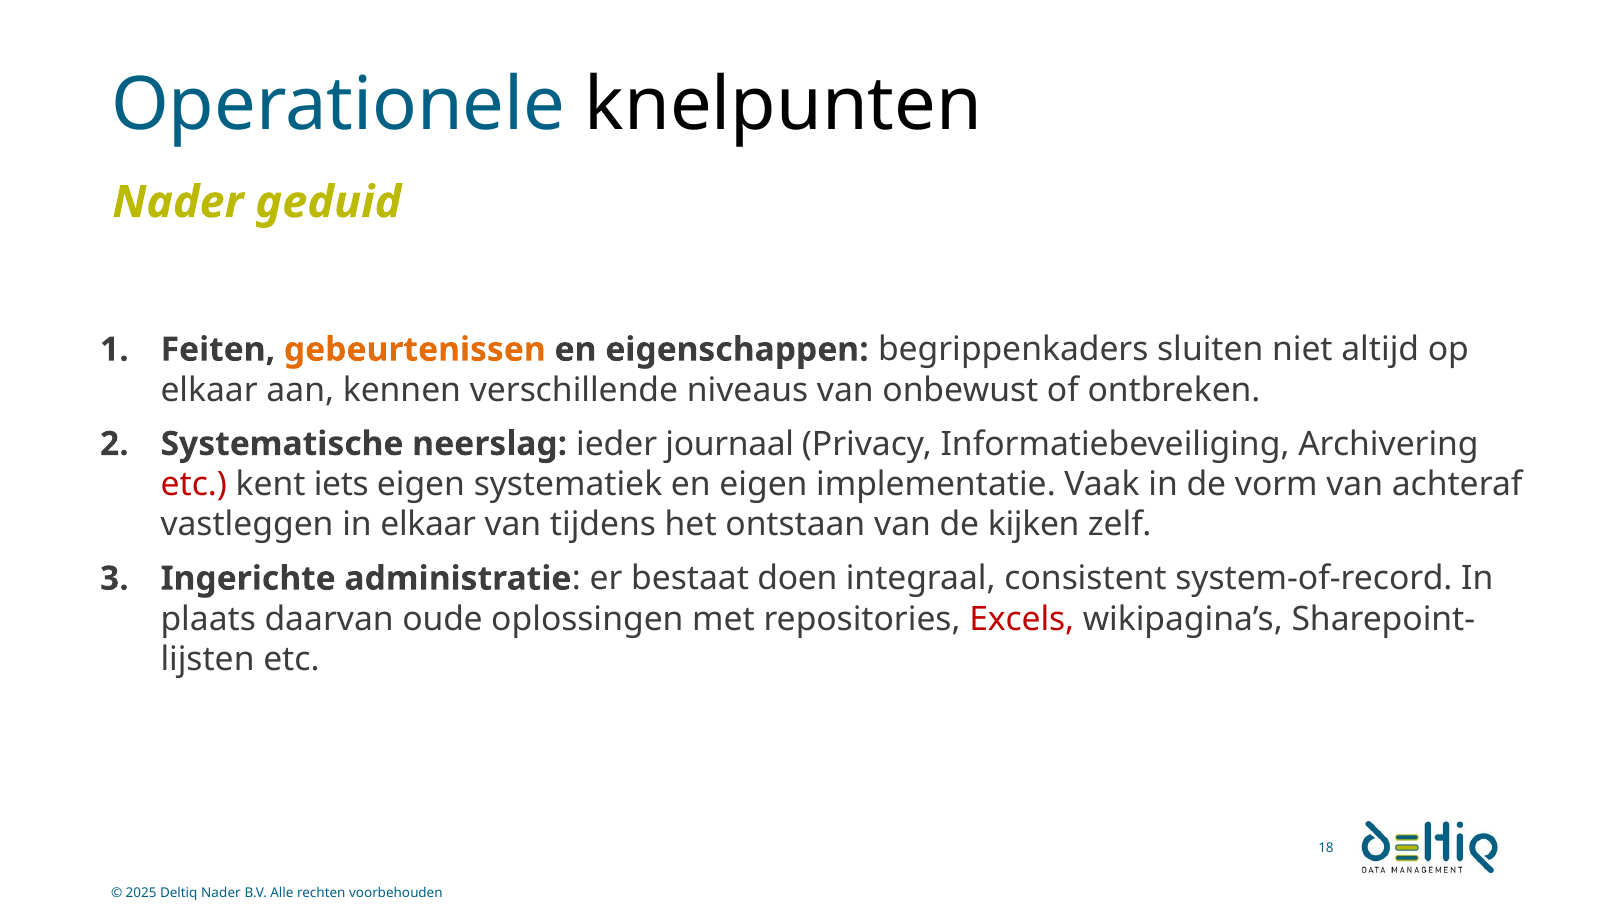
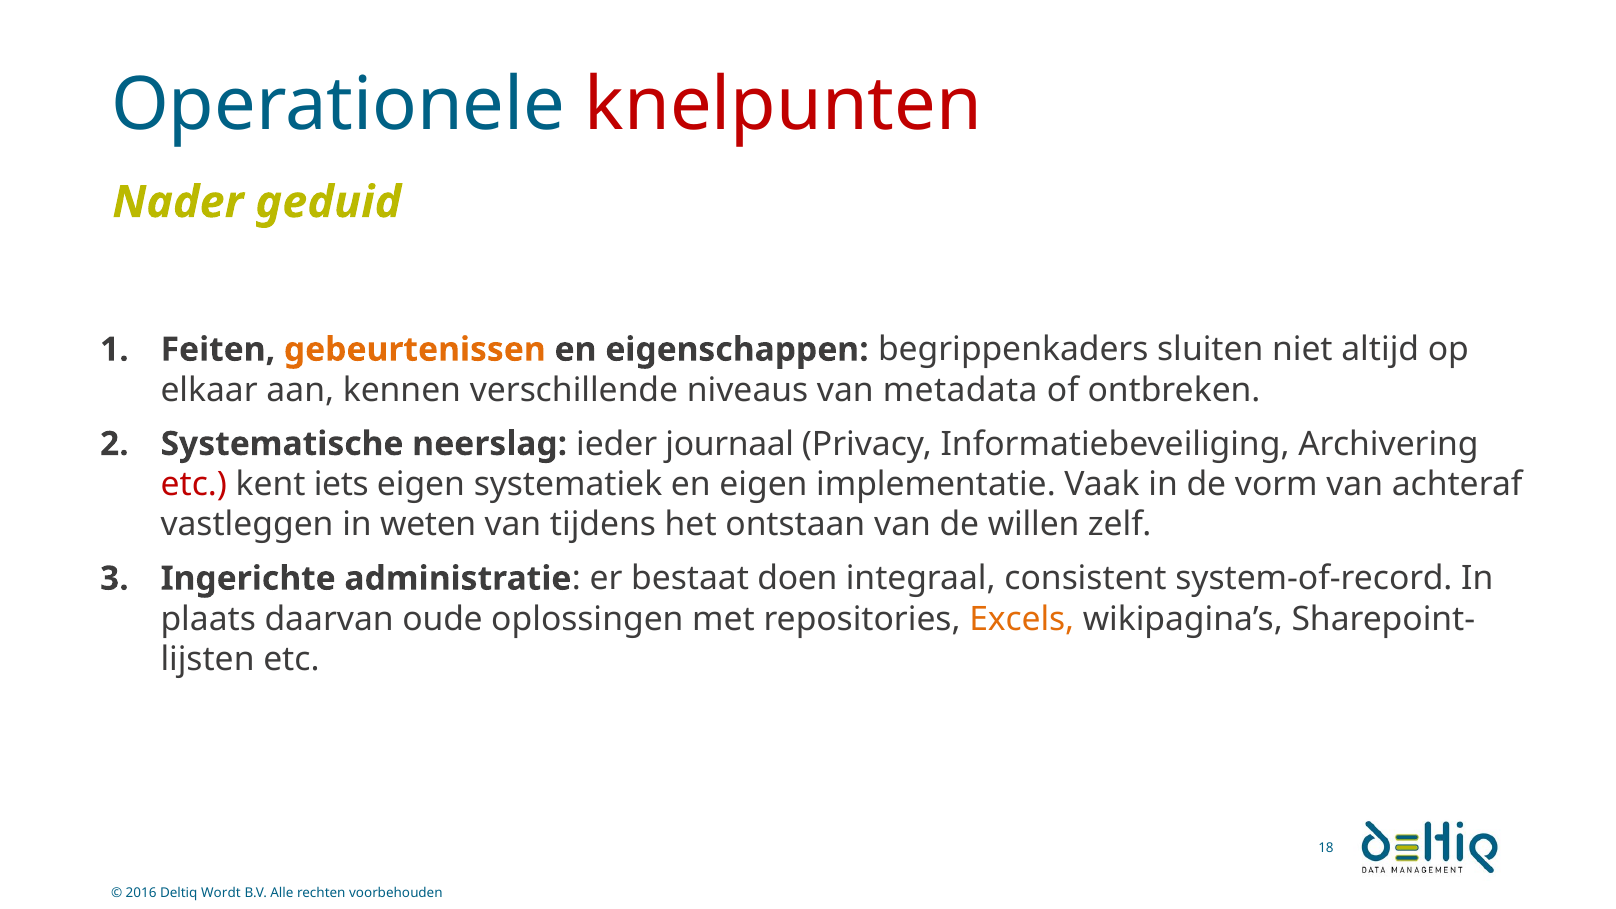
knelpunten colour: black -> red (783, 105)
onbewust: onbewust -> metadata (960, 390)
in elkaar: elkaar -> weten (428, 525)
kijken: kijken -> willen (1034, 525)
Excels colour: red -> orange (1022, 619)
2025: 2025 -> 2016 (141, 893)
Deltiq Nader: Nader -> Wordt (221, 893)
